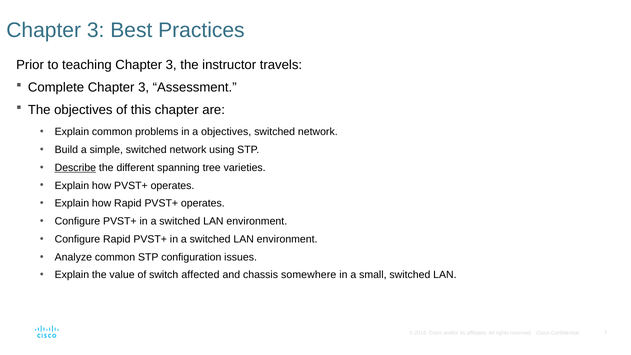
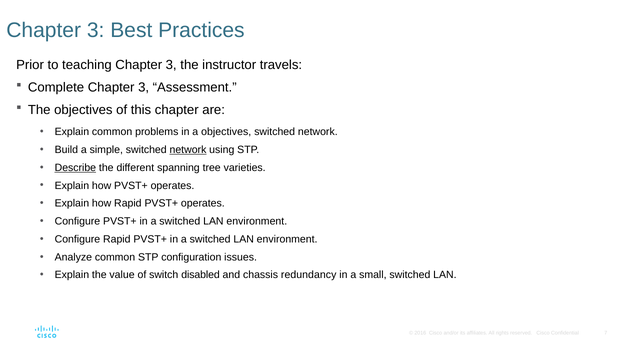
network underline: none -> present (188, 150)
affected: affected -> disabled (201, 275)
somewhere: somewhere -> redundancy (309, 275)
